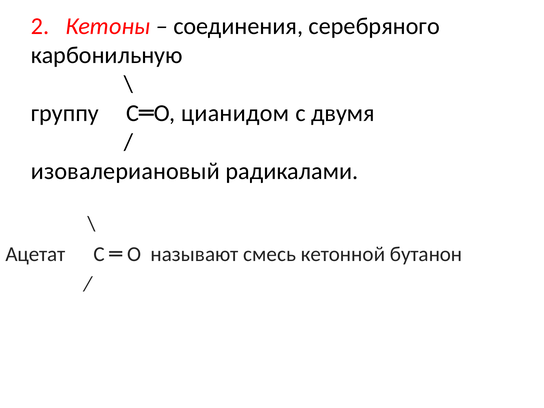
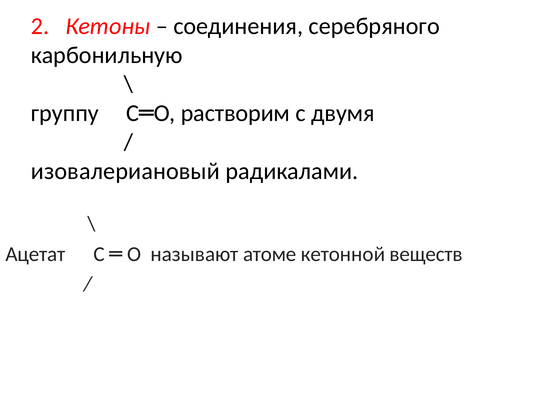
цианидом: цианидом -> растворим (235, 113)
смесь: смесь -> атоме (270, 254)
бутанон: бутанон -> веществ (426, 254)
